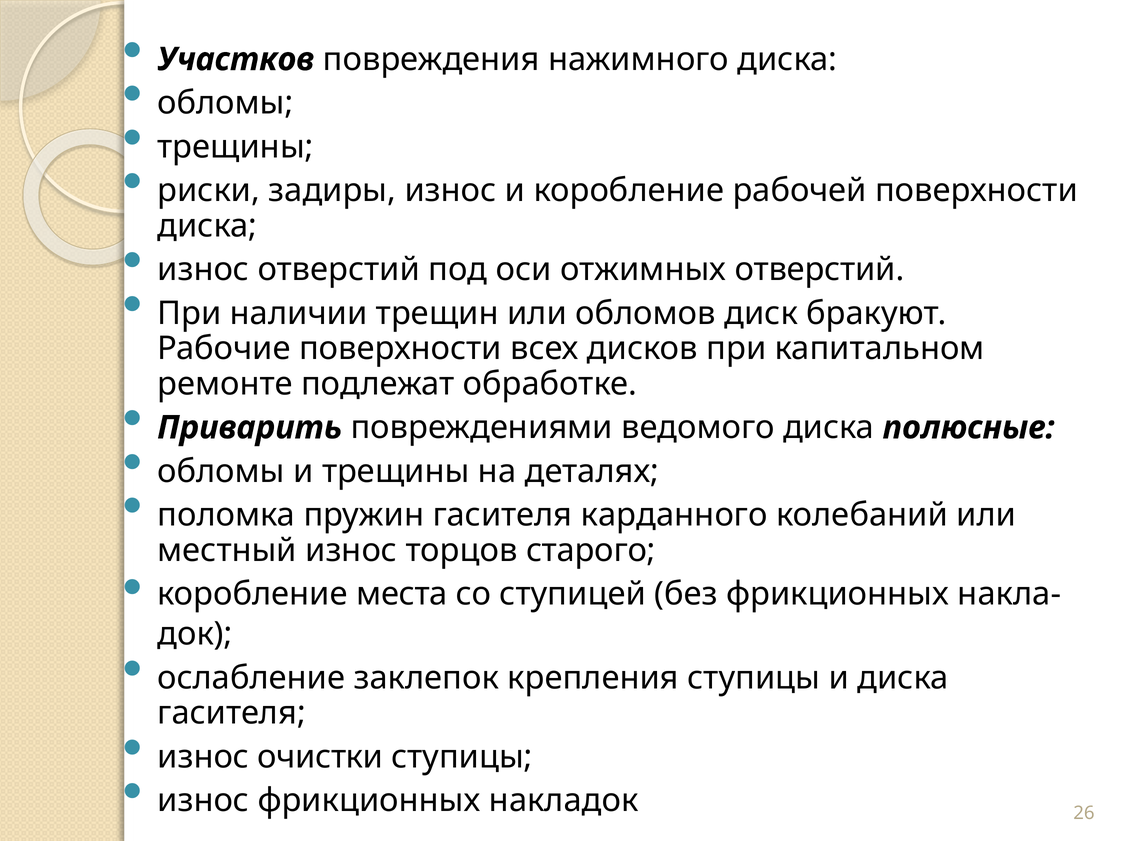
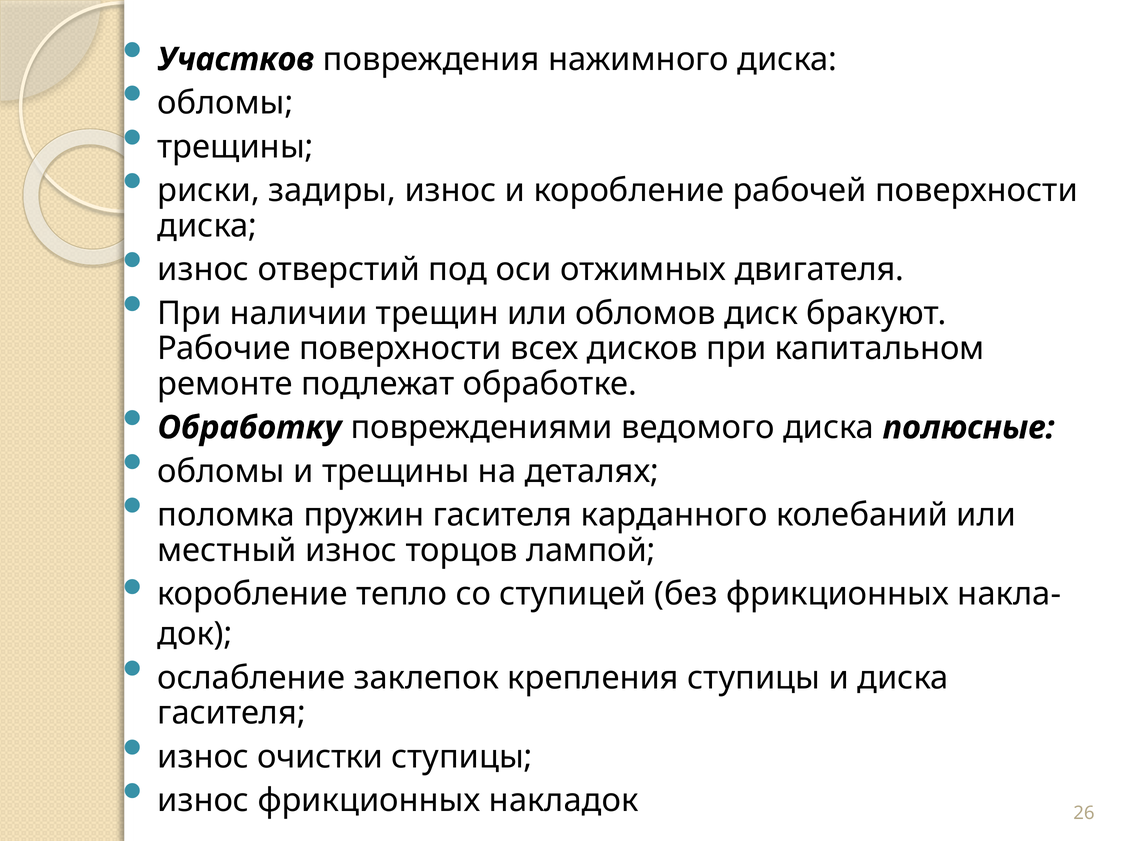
отжимных отверстий: отверстий -> двигателя (819, 269)
Приварить: Приварить -> Обработку (250, 427)
старого: старого -> лампой (591, 550)
места: места -> тепло (402, 594)
